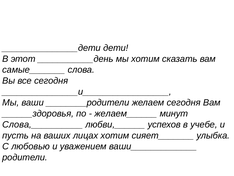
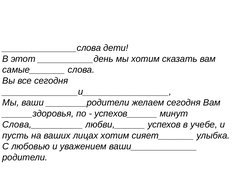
_______________дети: _______________дети -> _______________слова (52, 48)
желаем______: желаем______ -> успехов______ (126, 113)
